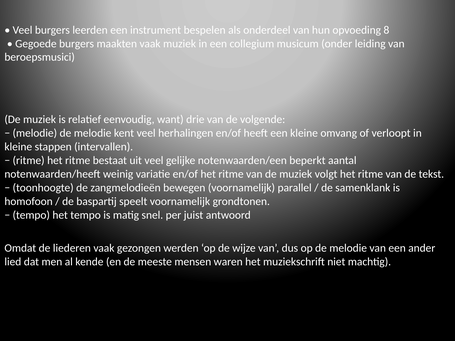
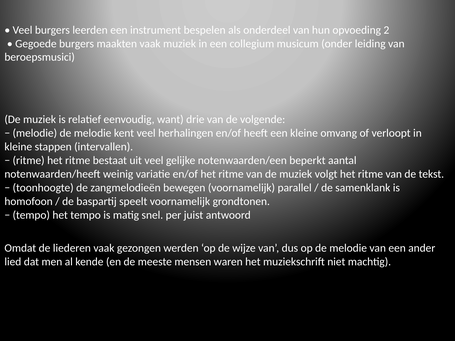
8: 8 -> 2 (386, 30)
